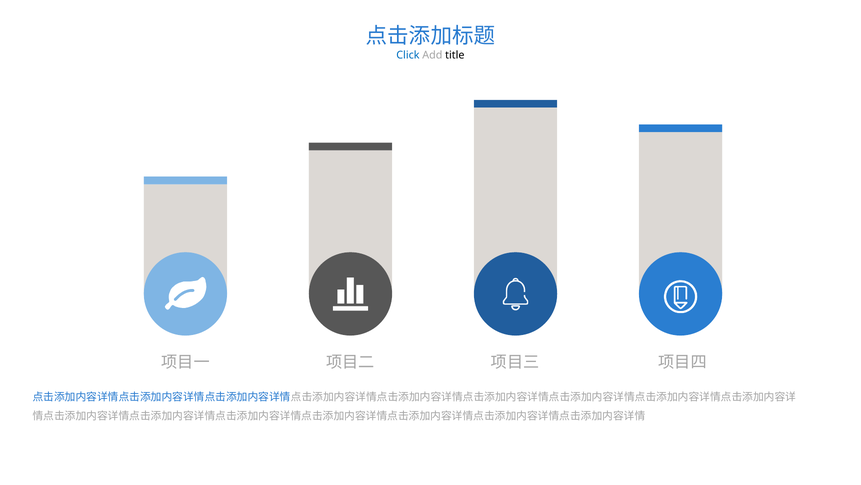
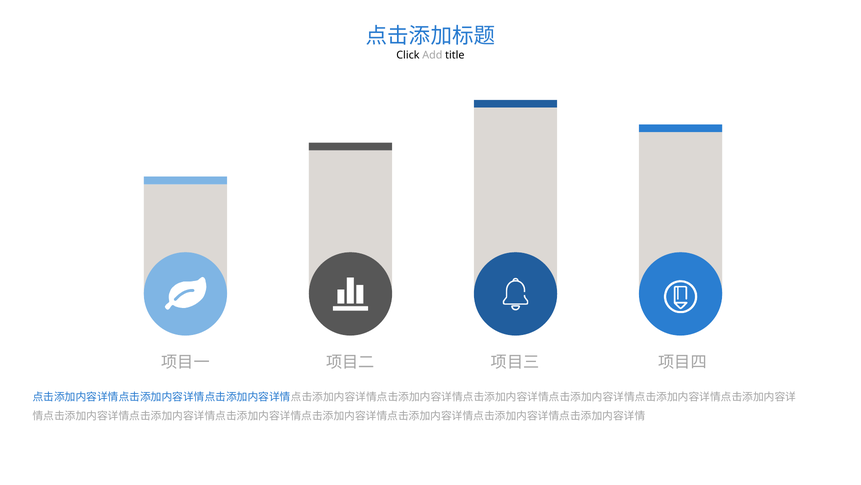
Click colour: blue -> black (408, 55)
